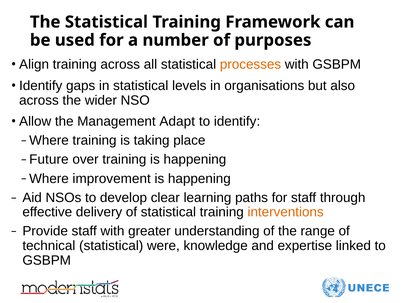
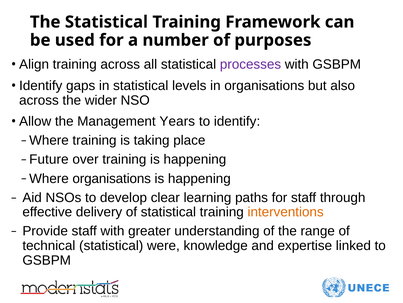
processes colour: orange -> purple (251, 64)
Adapt: Adapt -> Years (177, 121)
Where improvement: improvement -> organisations (112, 178)
